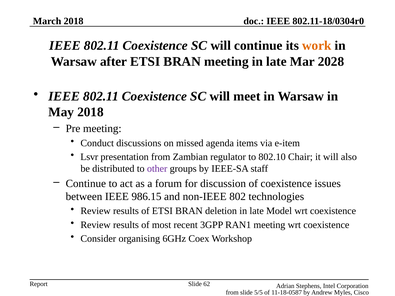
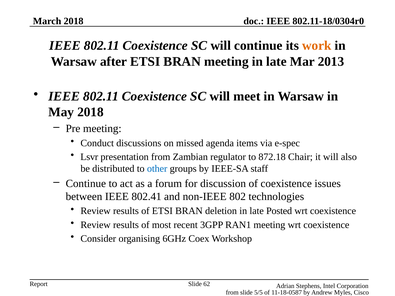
2028: 2028 -> 2013 (331, 61)
e-item: e-item -> e-spec (287, 143)
802.10: 802.10 -> 872.18 (272, 157)
other colour: purple -> blue (157, 169)
986.15: 986.15 -> 802.41 (146, 197)
Model: Model -> Posted (279, 211)
